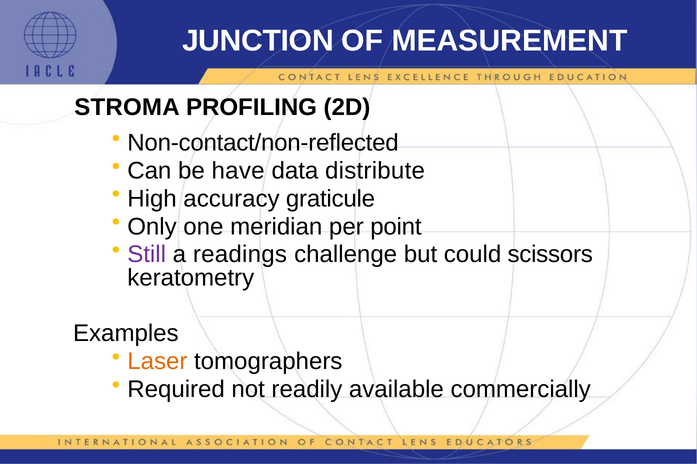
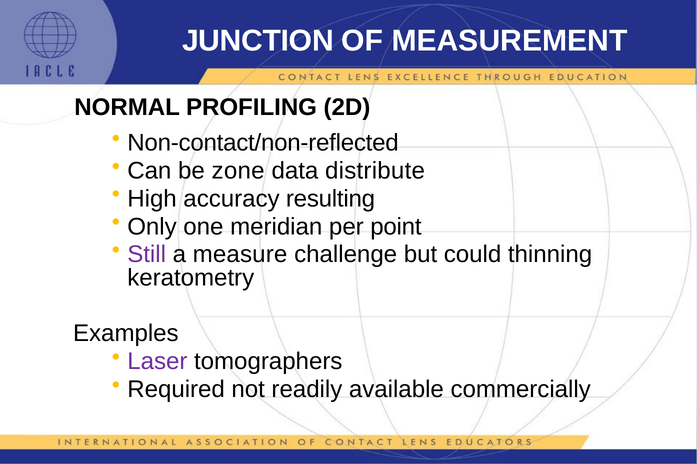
STROMA: STROMA -> NORMAL (127, 108)
have: have -> zone (238, 171)
graticule: graticule -> resulting (331, 199)
readings: readings -> measure (240, 255)
scissors: scissors -> thinning (550, 255)
Laser colour: orange -> purple (157, 362)
